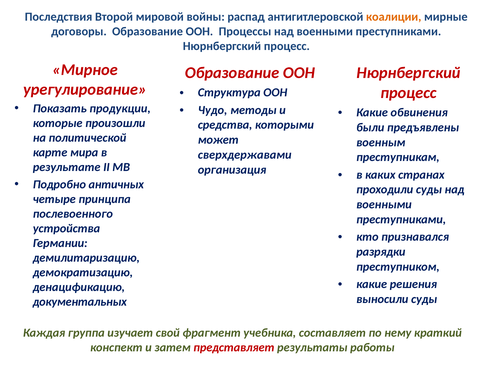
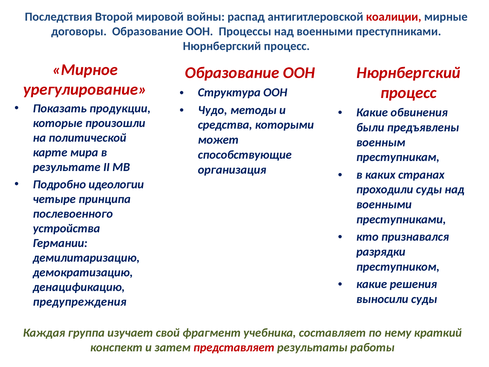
коалиции colour: orange -> red (394, 17)
сверхдержавами: сверхдержавами -> способствующие (245, 155)
античных: античных -> идеологии (116, 184)
документальных: документальных -> предупреждения (80, 302)
